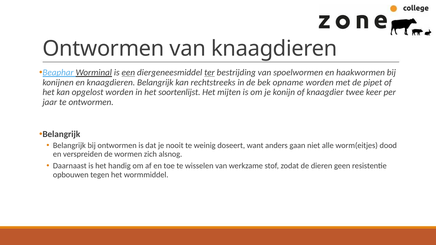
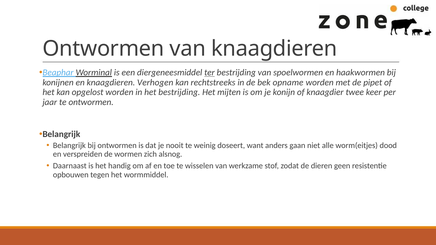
een underline: present -> none (128, 73)
knaagdieren Belangrijk: Belangrijk -> Verhogen (155, 83)
het soortenlijst: soortenlijst -> bestrijding (179, 92)
